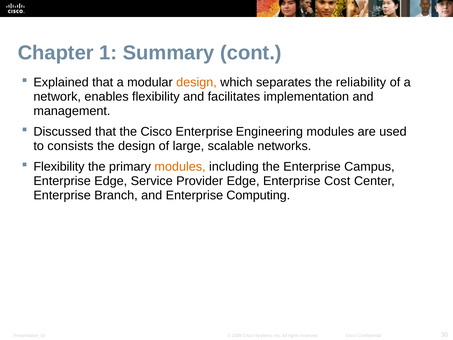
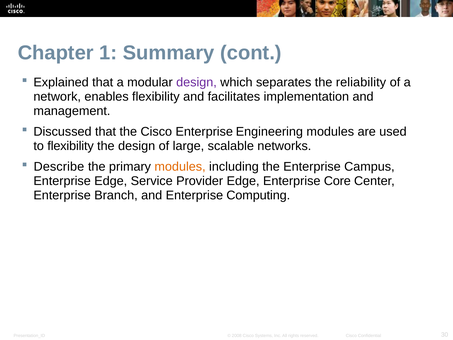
design colour: orange -> purple (197, 82)
to consists: consists -> flexibility (71, 146)
Flexibility: Flexibility -> Describe (59, 167)
Cost: Cost -> Core (337, 181)
